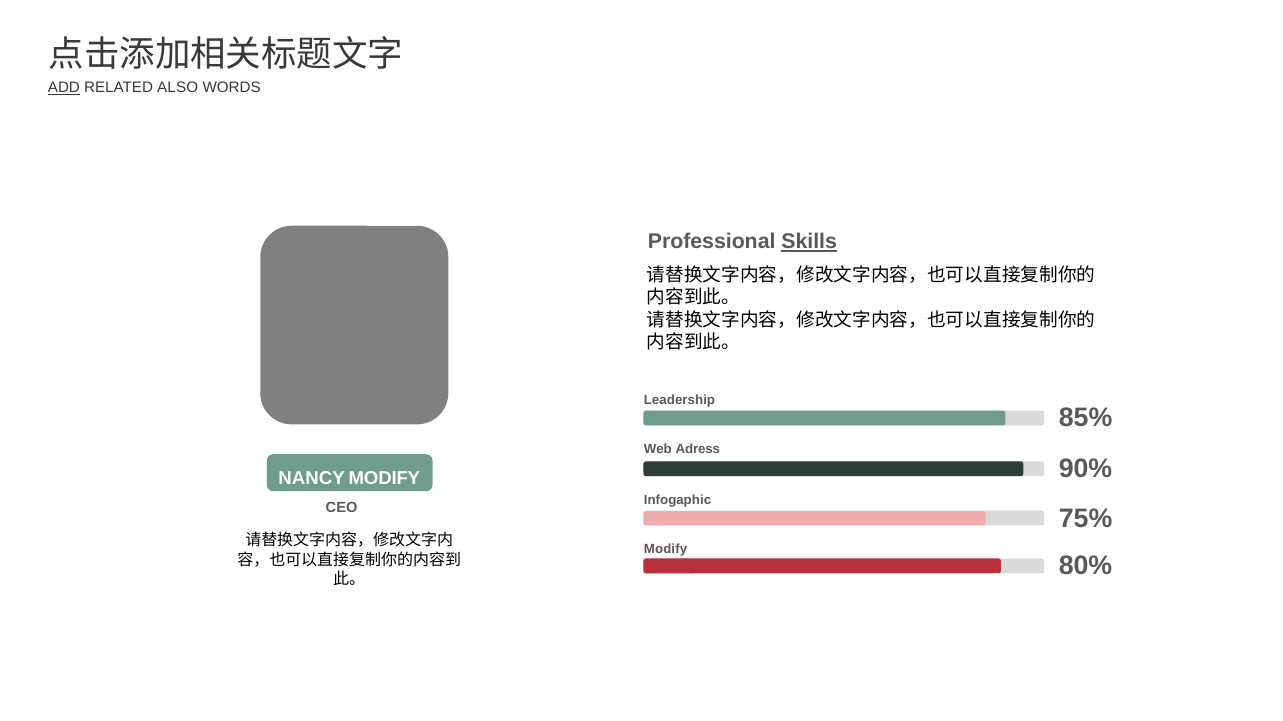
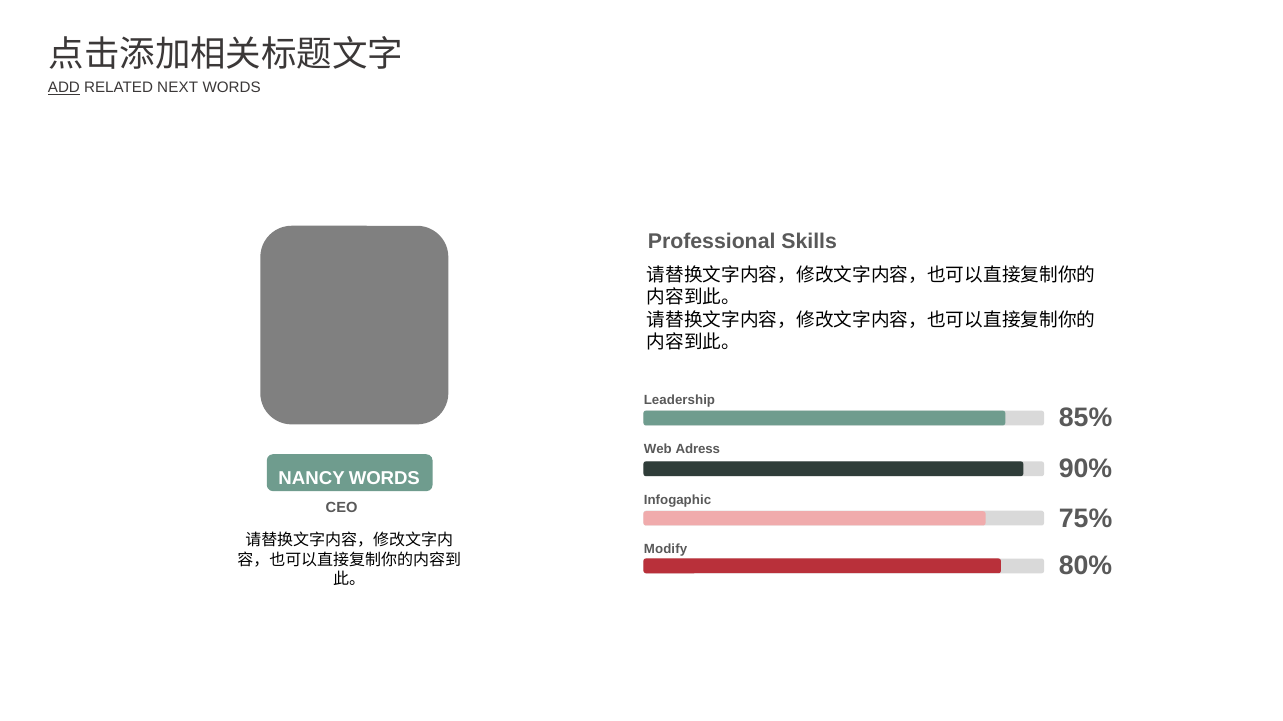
ALSO: ALSO -> NEXT (178, 88)
Skills underline: present -> none (809, 242)
NANCY MODIFY: MODIFY -> WORDS (384, 478)
